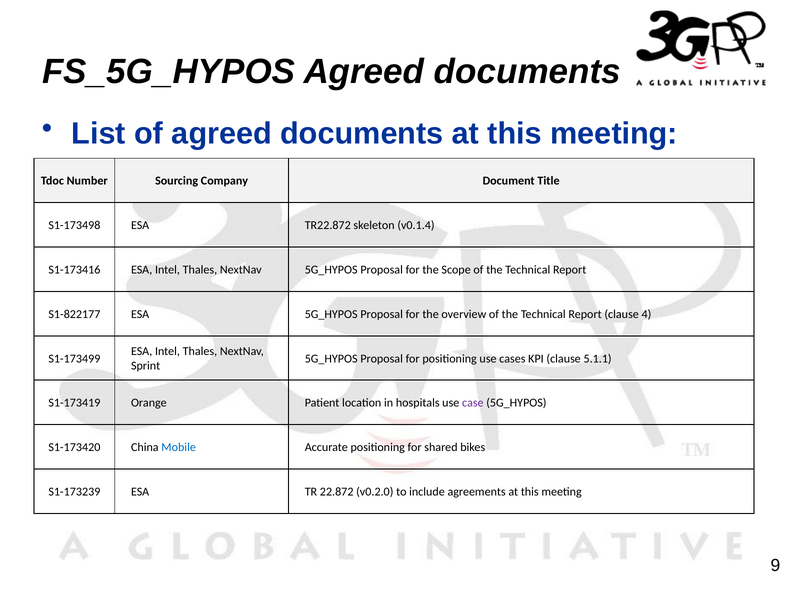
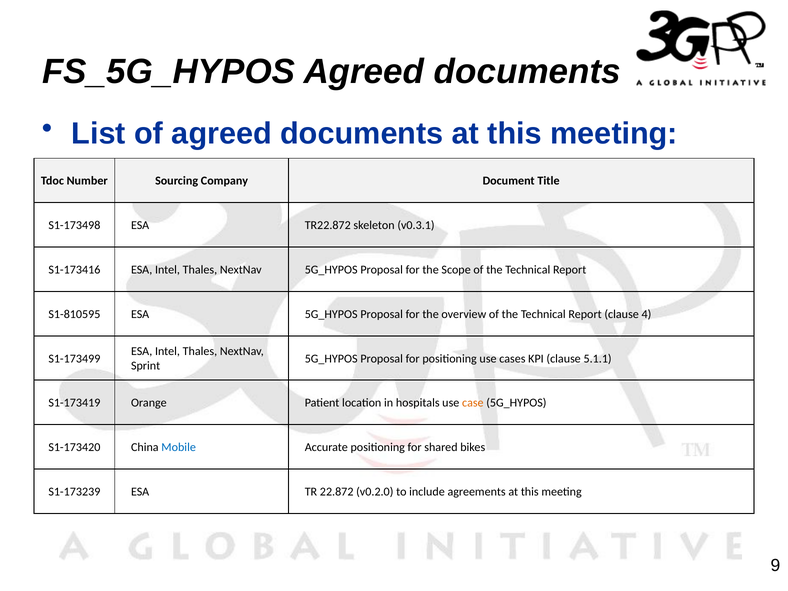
v0.1.4: v0.1.4 -> v0.3.1 (416, 225)
S1-822177: S1-822177 -> S1-810595 (74, 314)
case colour: purple -> orange (473, 403)
